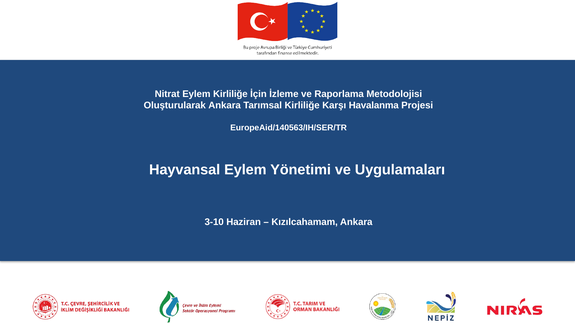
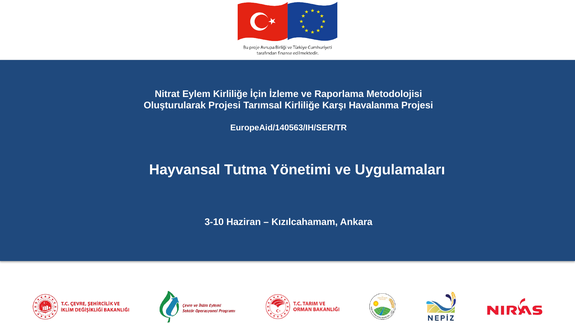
Oluşturularak Ankara: Ankara -> Projesi (225, 105)
Hayvansal Eylem: Eylem -> Tutma (245, 169)
